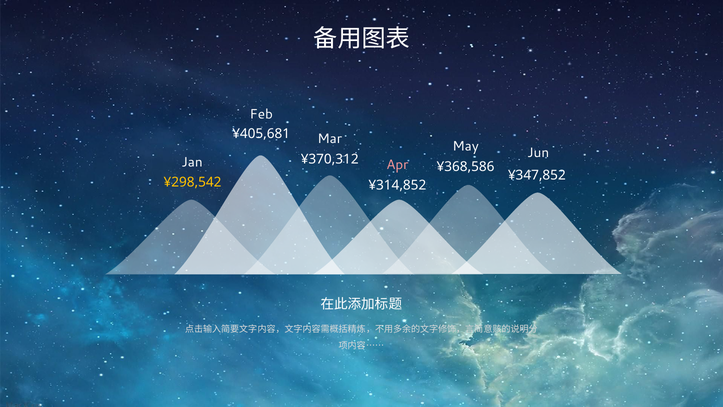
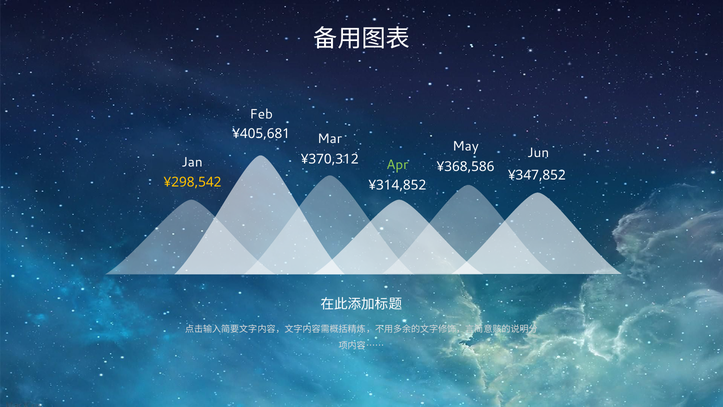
Apr colour: pink -> light green (397, 165)
